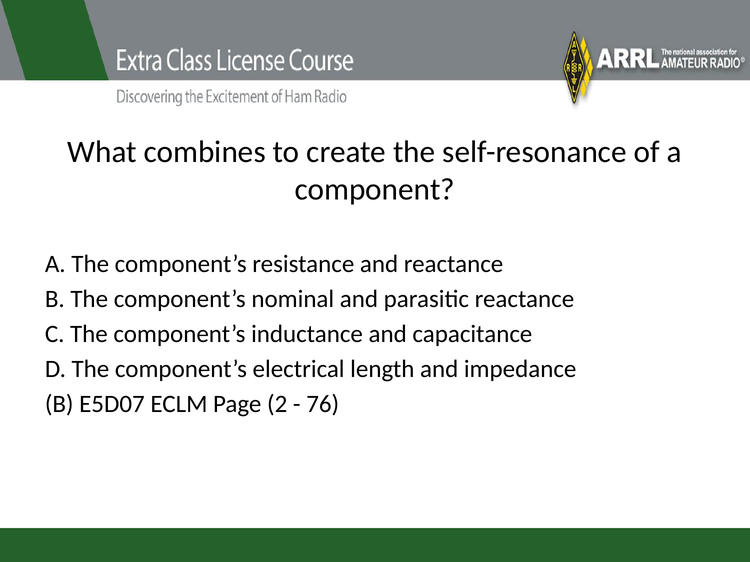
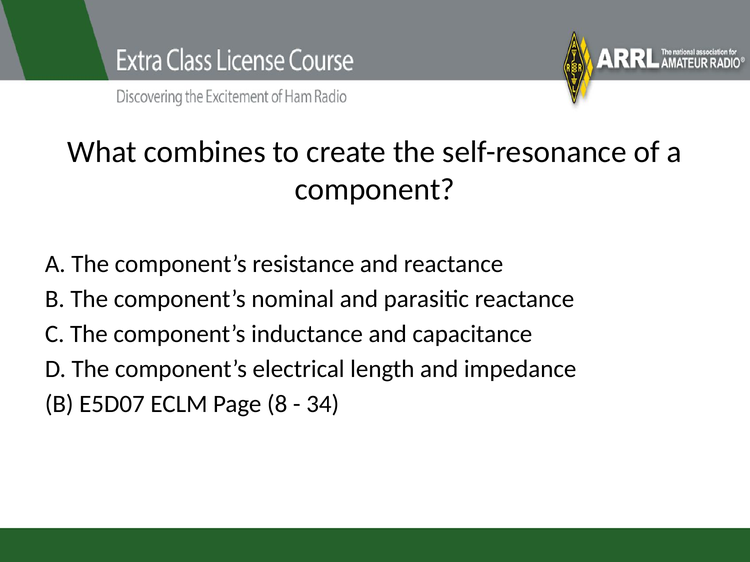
2: 2 -> 8 (277, 404)
76: 76 -> 34 (323, 404)
